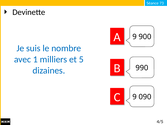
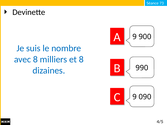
avec 1: 1 -> 8 (35, 60)
et 5: 5 -> 8 (81, 60)
